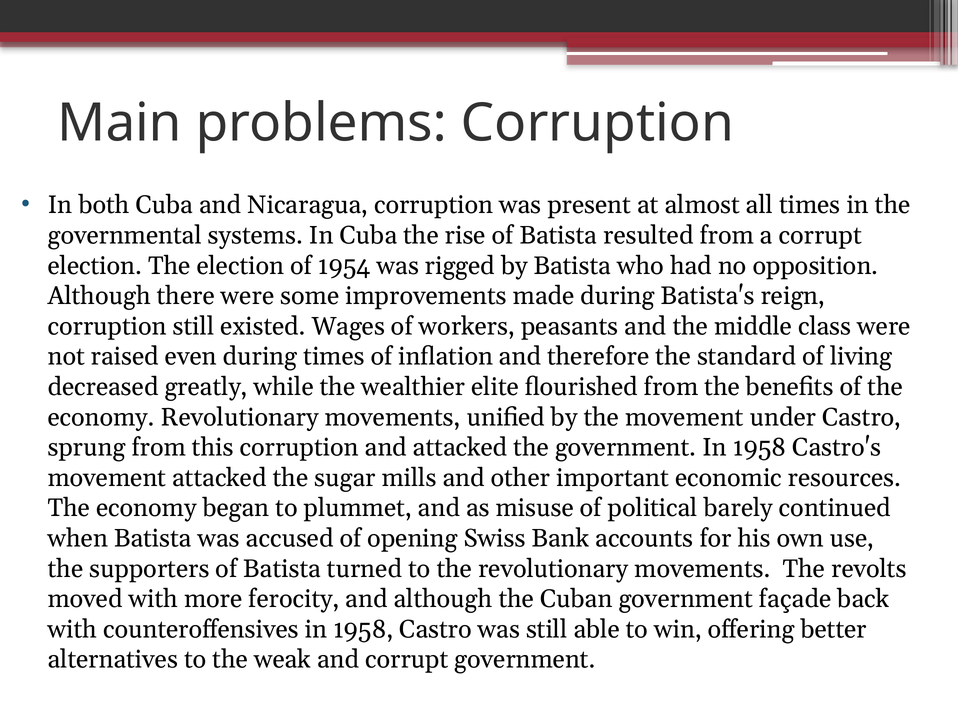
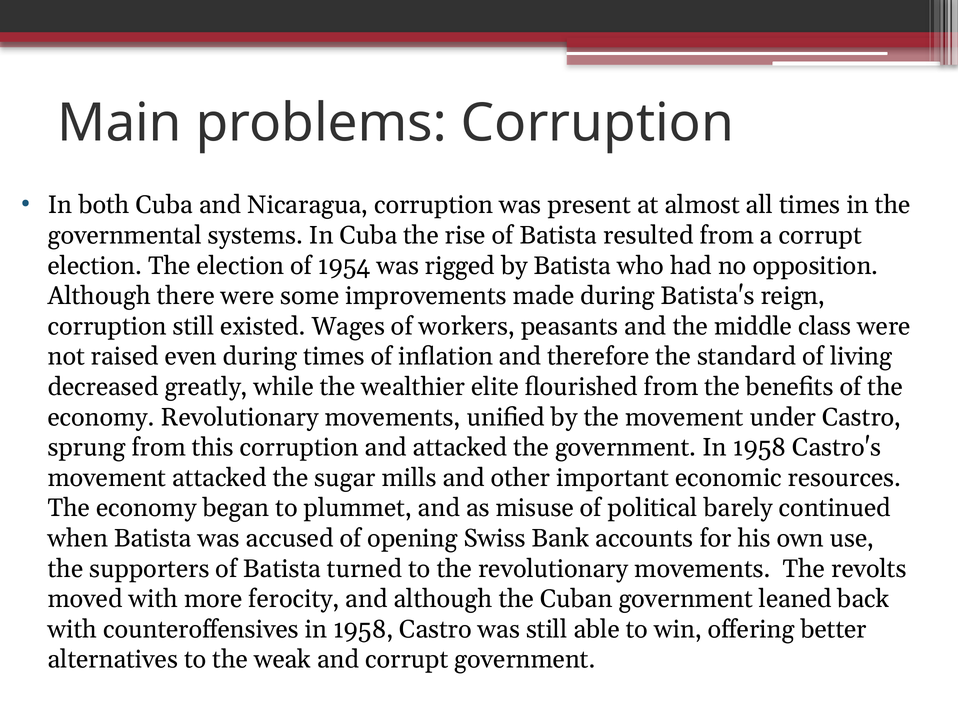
façade: façade -> leaned (795, 599)
